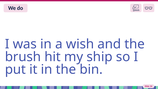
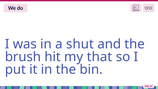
wish: wish -> shut (80, 44)
ship: ship -> that (99, 57)
